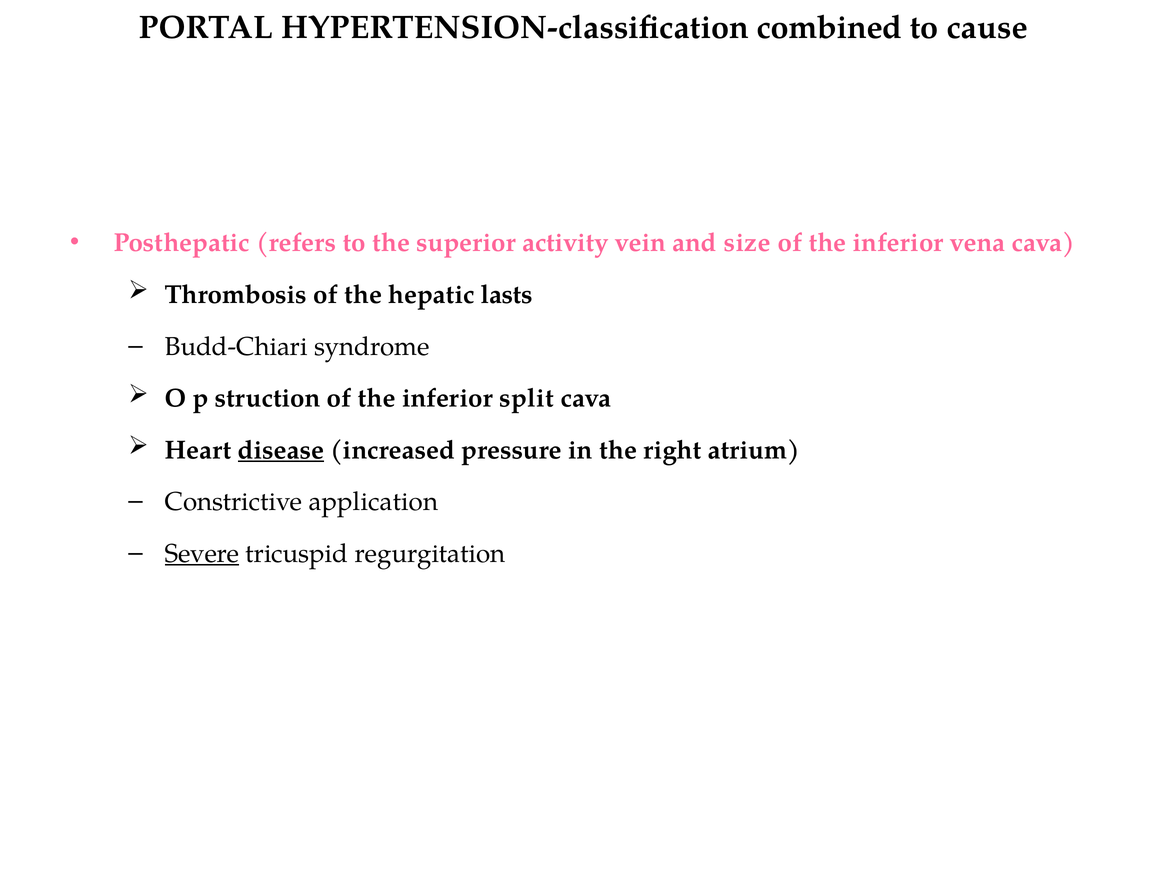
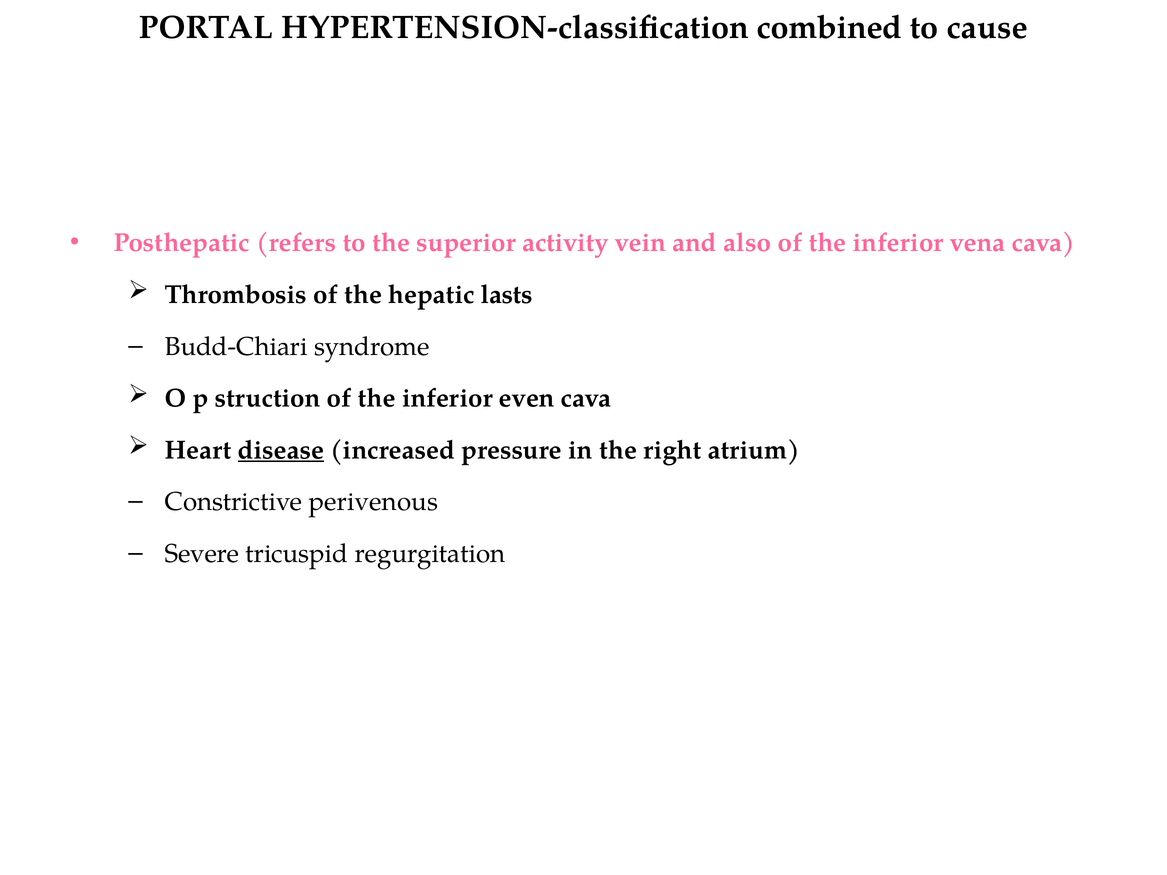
size: size -> also (747, 243)
split: split -> even (527, 398)
application: application -> perivenous (373, 502)
Severe underline: present -> none (202, 554)
